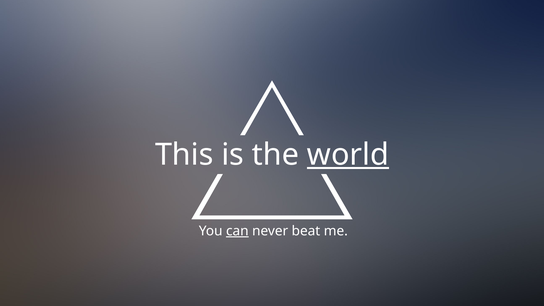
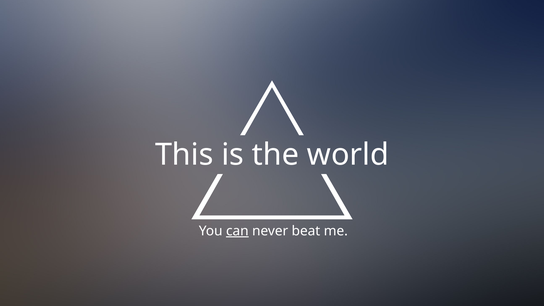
world underline: present -> none (348, 155)
